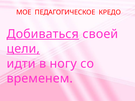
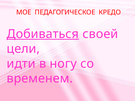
цели underline: present -> none (23, 49)
